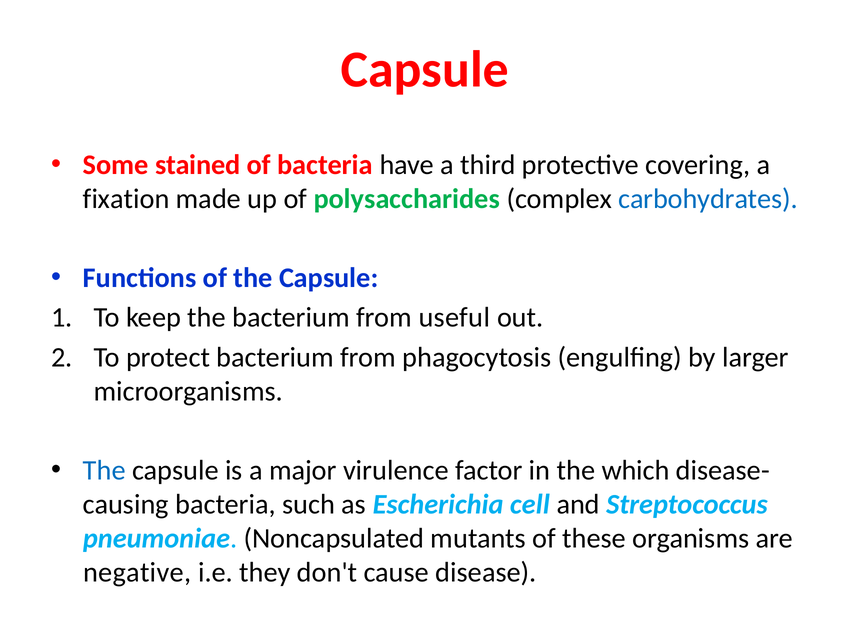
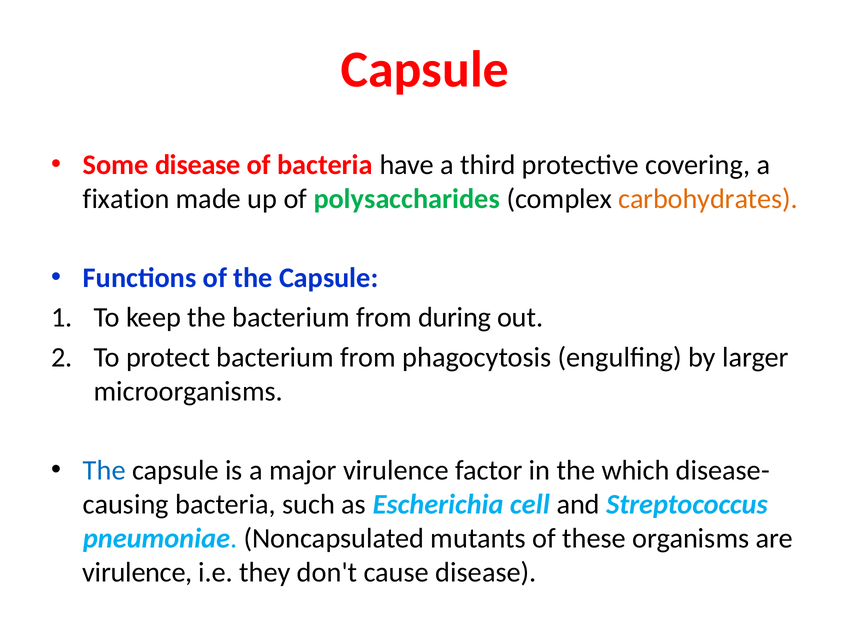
Some stained: stained -> disease (198, 165)
carbohydrates colour: blue -> orange (708, 199)
useful: useful -> during (455, 318)
negative: negative -> virulence (137, 573)
